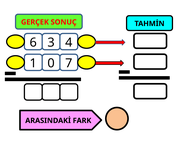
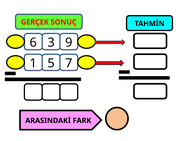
4: 4 -> 9 (69, 42)
0: 0 -> 5 (51, 63)
